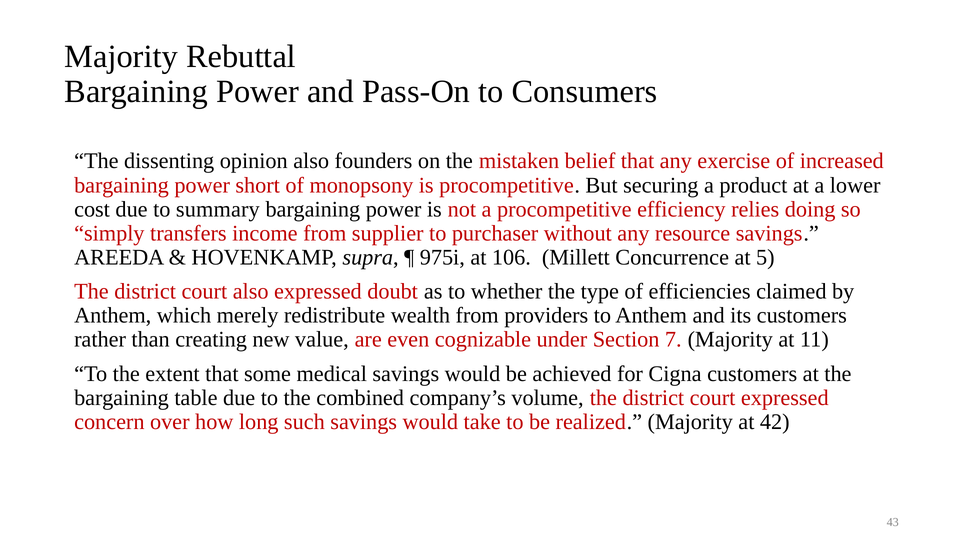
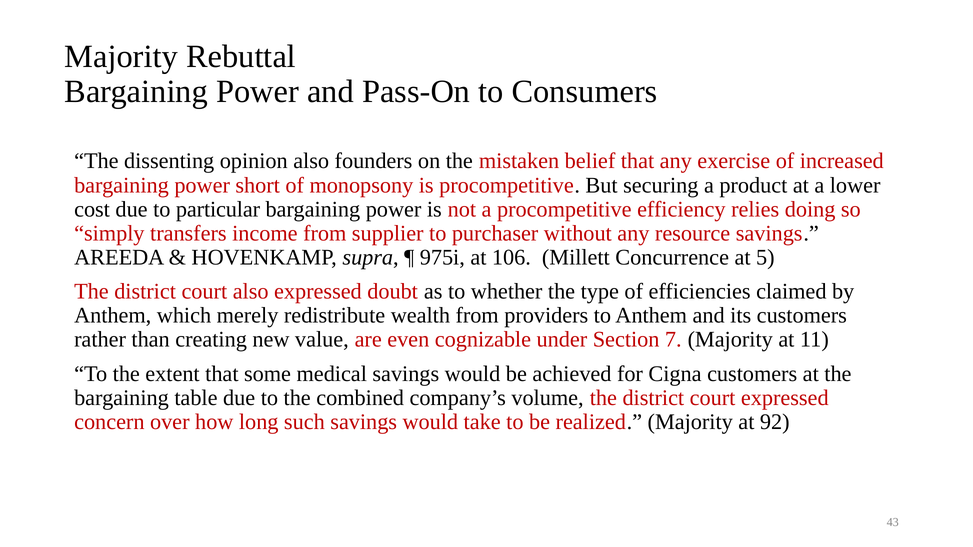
summary: summary -> particular (218, 209)
42: 42 -> 92 (775, 422)
